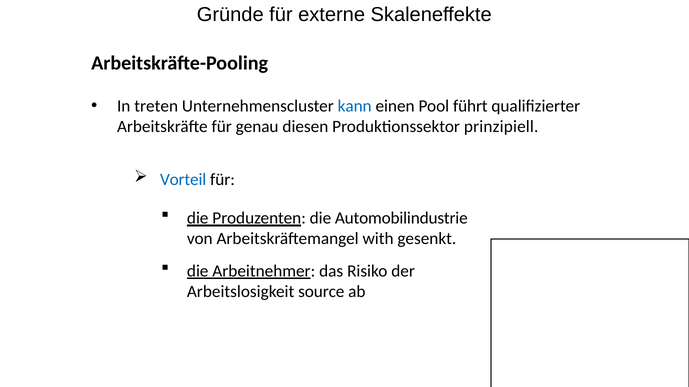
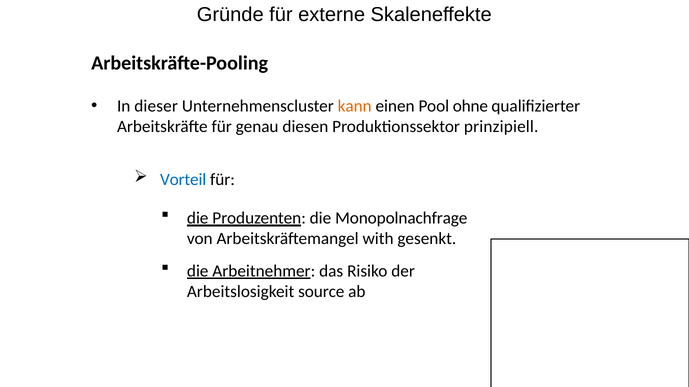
treten: treten -> dieser (156, 106)
kann colour: blue -> orange (355, 106)
führt: führt -> ohne (470, 106)
Automobilindustrie: Automobilindustrie -> Monopolnachfrage (401, 218)
